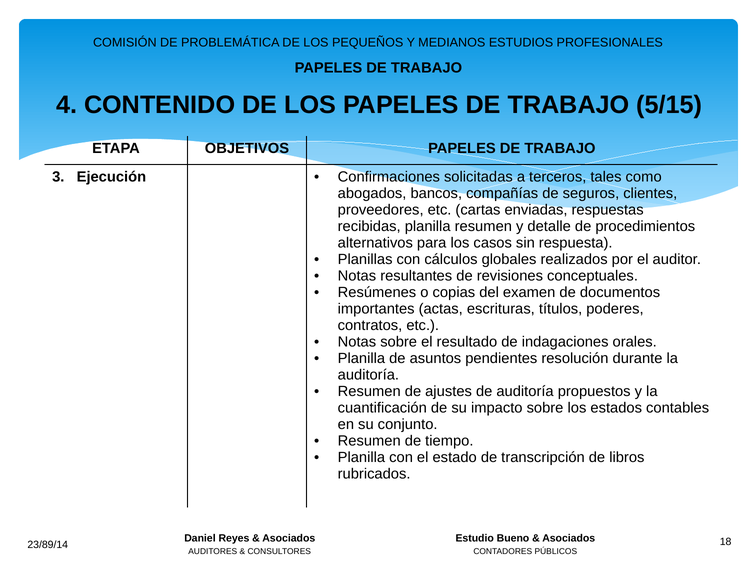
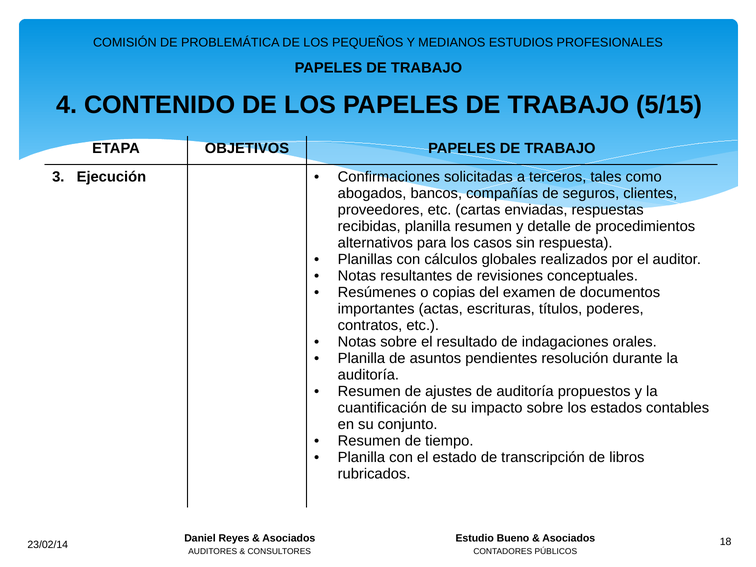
23/89/14: 23/89/14 -> 23/02/14 (48, 545)
